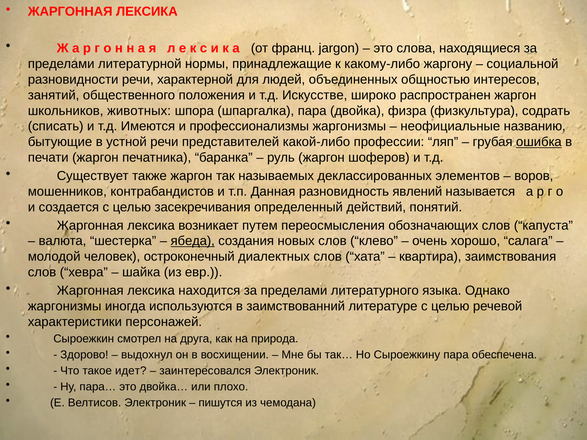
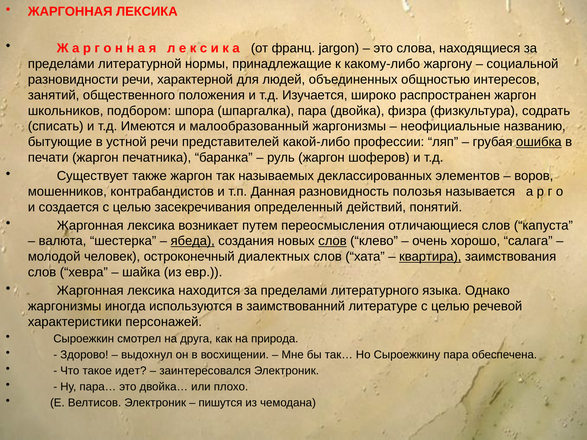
Искусстве: Искусстве -> Изучается (315, 95)
животных: животных -> подбором (139, 111)
профессионализмы: профессионализмы -> малообразованный (249, 126)
явлений: явлений -> полозья (417, 192)
обозначающих: обозначающих -> отличающиеся (433, 226)
слов underline: none -> present (332, 241)
квартира underline: none -> present (430, 257)
